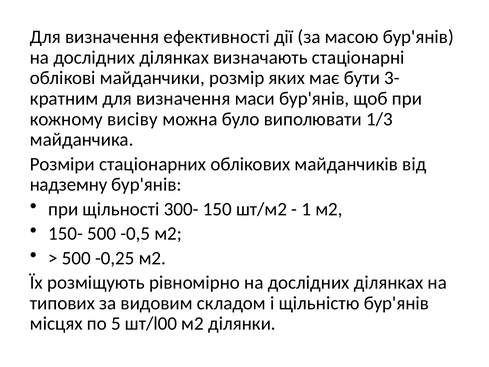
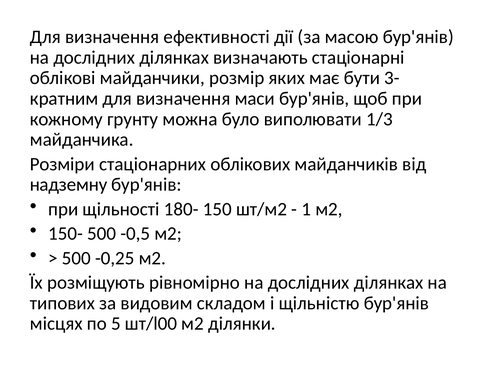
висіву: висіву -> грунту (133, 119)
300-: 300- -> 180- (181, 209)
